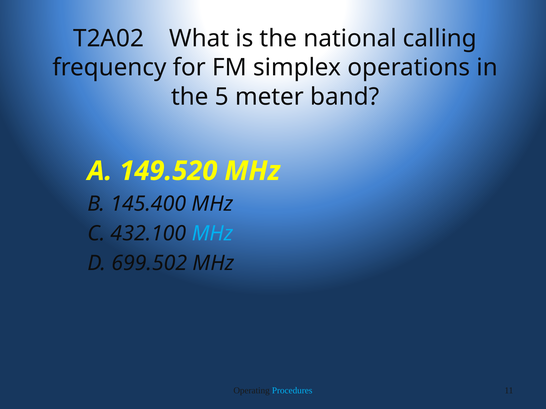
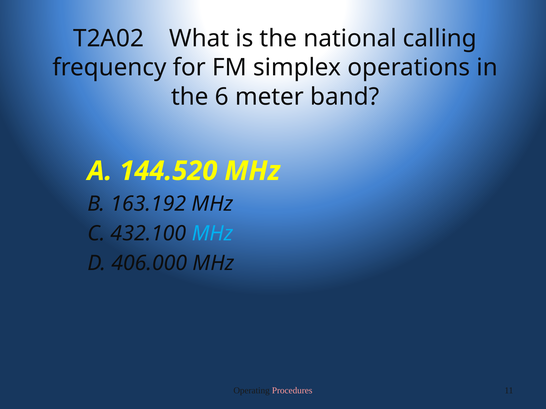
5: 5 -> 6 (222, 97)
149.520: 149.520 -> 144.520 (168, 171)
145.400: 145.400 -> 163.192 (148, 204)
699.502: 699.502 -> 406.000 (149, 264)
Procedures colour: light blue -> pink (292, 391)
